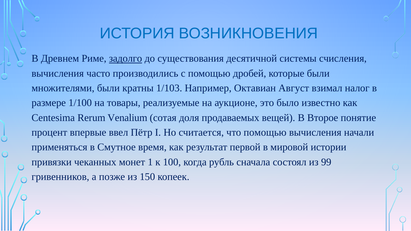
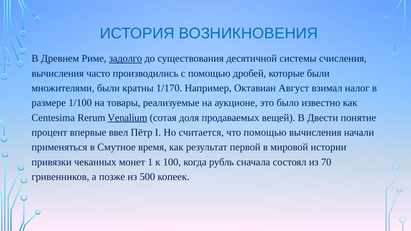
1/103: 1/103 -> 1/170 (169, 88)
Venalium underline: none -> present (127, 118)
Второе: Второе -> Двести (323, 118)
99: 99 -> 70 (326, 162)
150: 150 -> 500 (147, 177)
